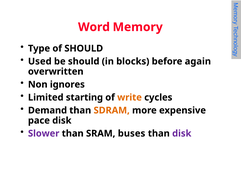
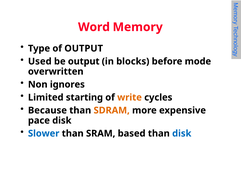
of SHOULD: SHOULD -> OUTPUT (84, 48)
be should: should -> output (84, 61)
again: again -> mode (198, 61)
Demand: Demand -> Because (47, 110)
Slower colour: purple -> blue (44, 133)
buses: buses -> based (132, 133)
disk colour: purple -> blue (182, 133)
